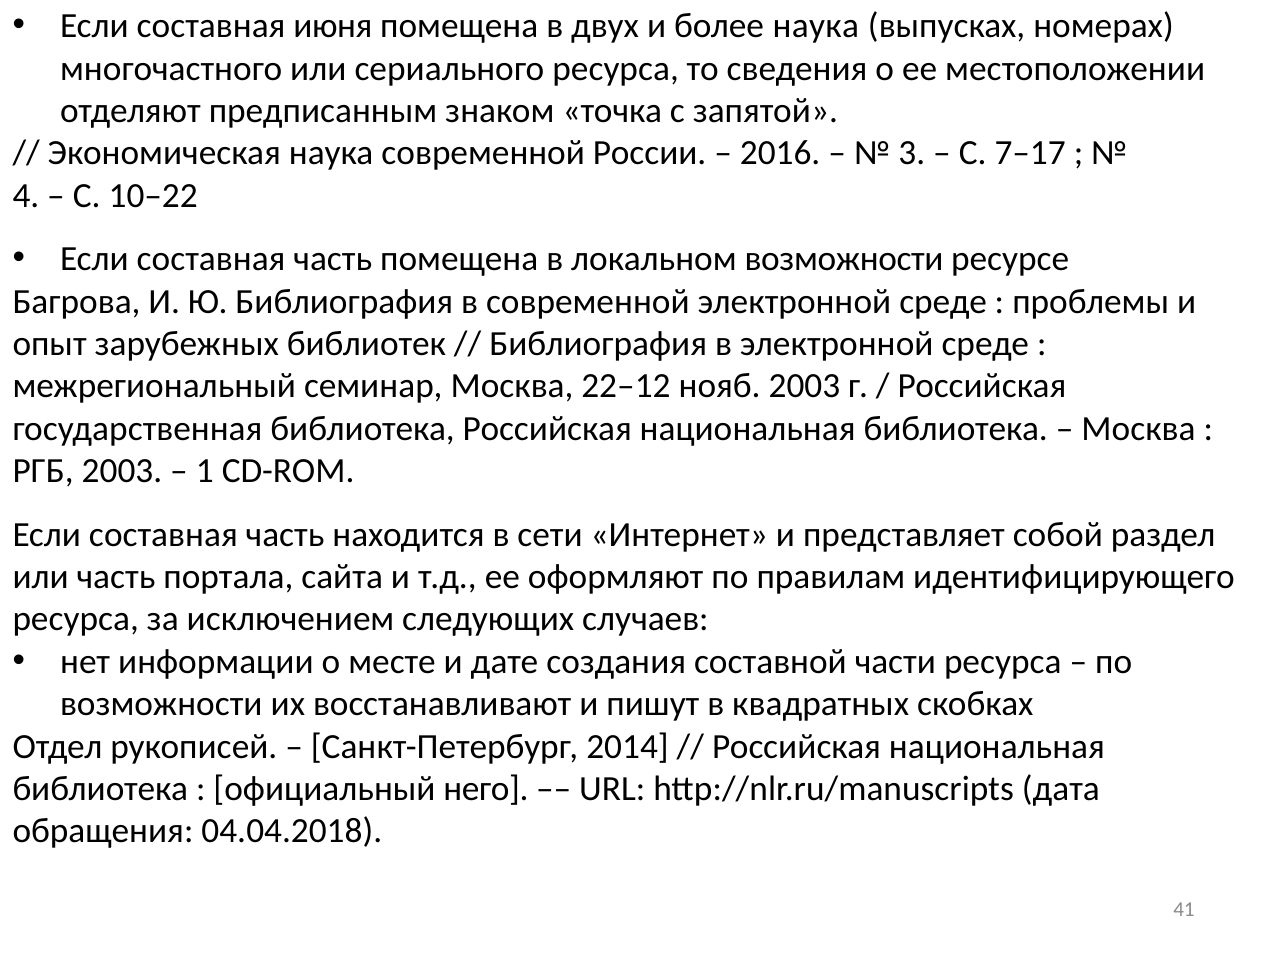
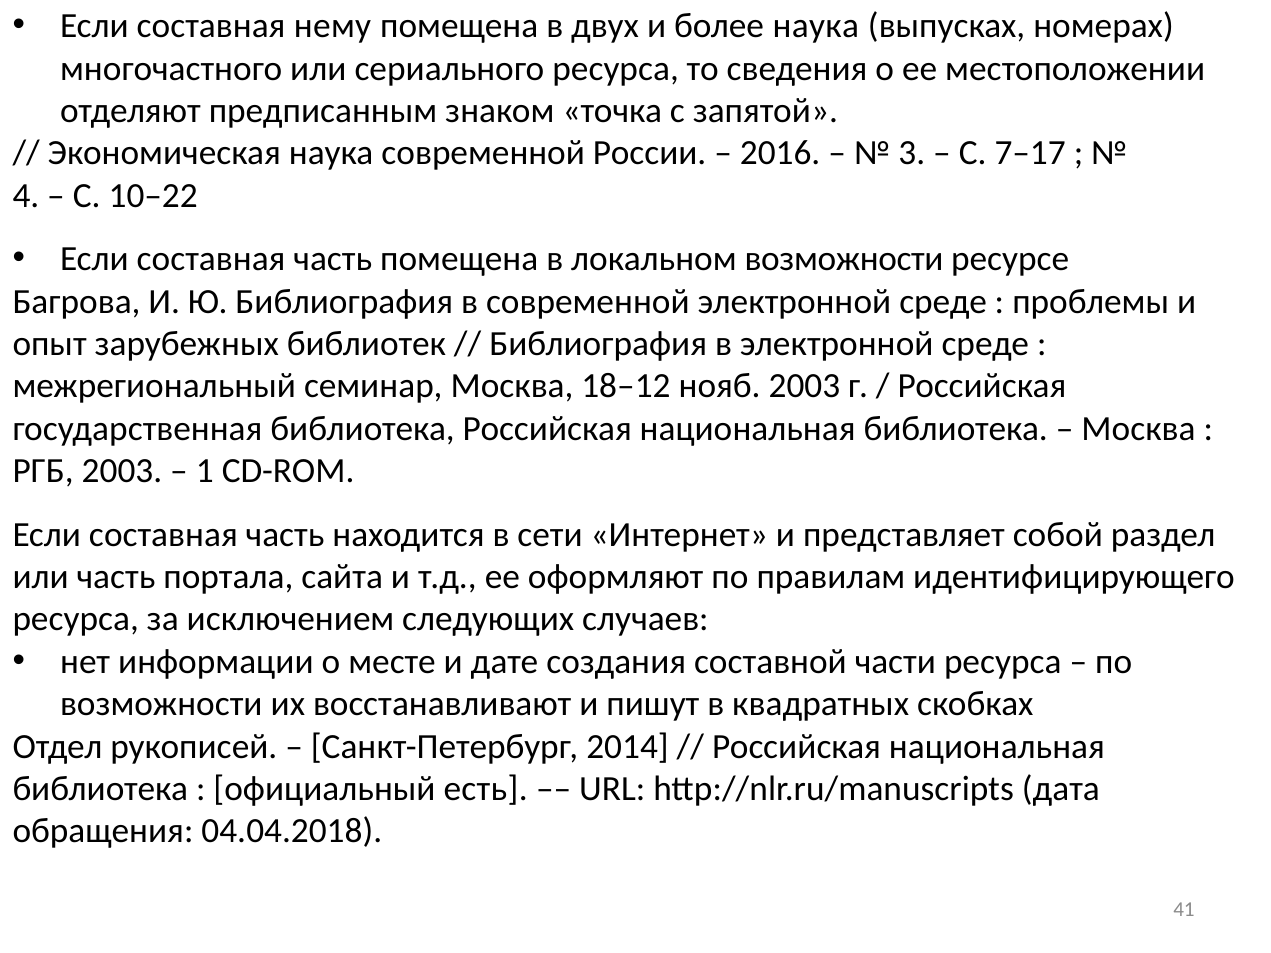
июня: июня -> нему (333, 26)
22–12: 22–12 -> 18–12 (626, 386)
него: него -> есть (486, 789)
